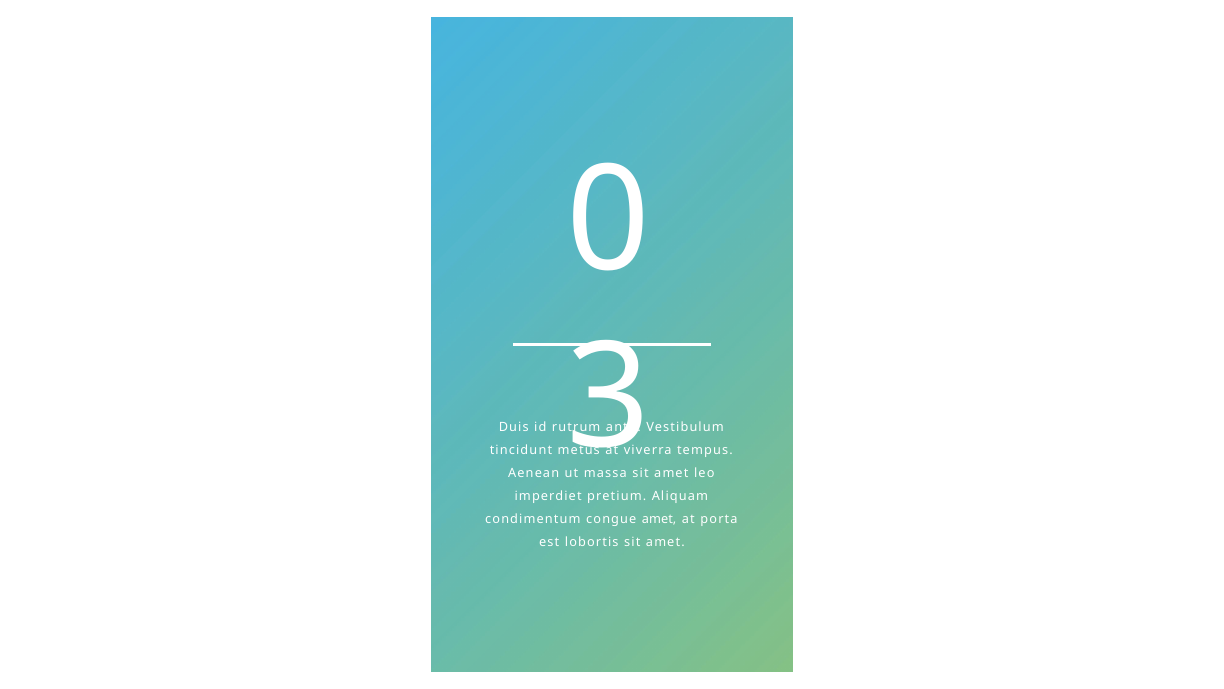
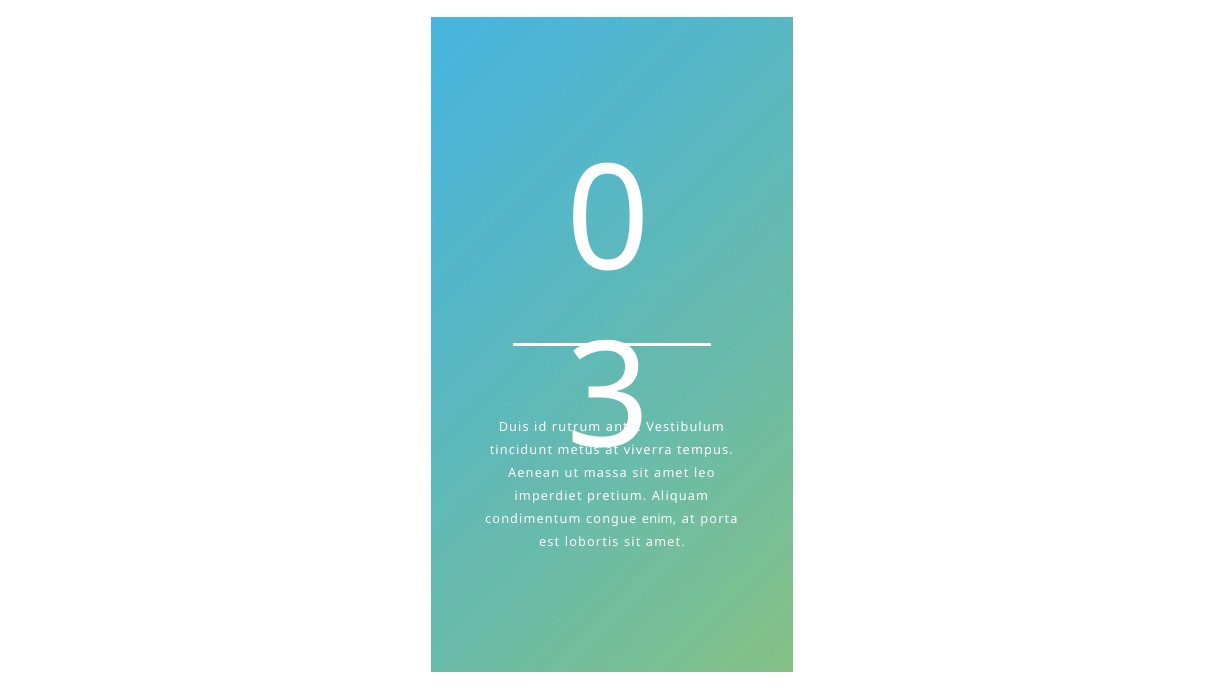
congue amet: amet -> enim (659, 519)
